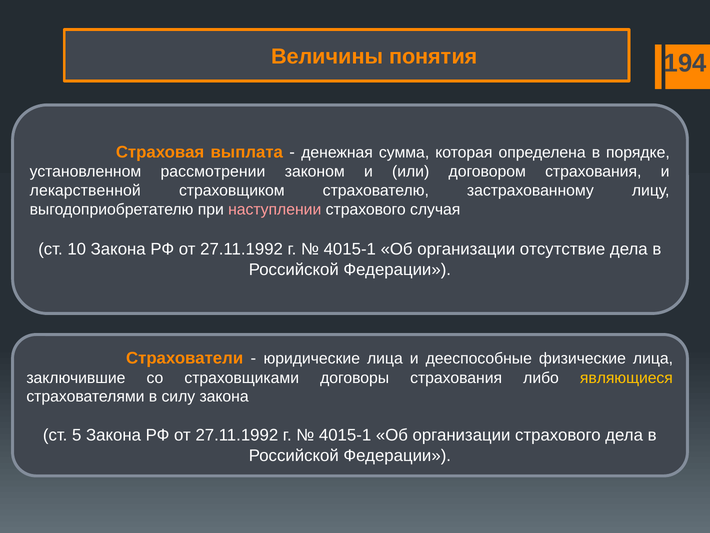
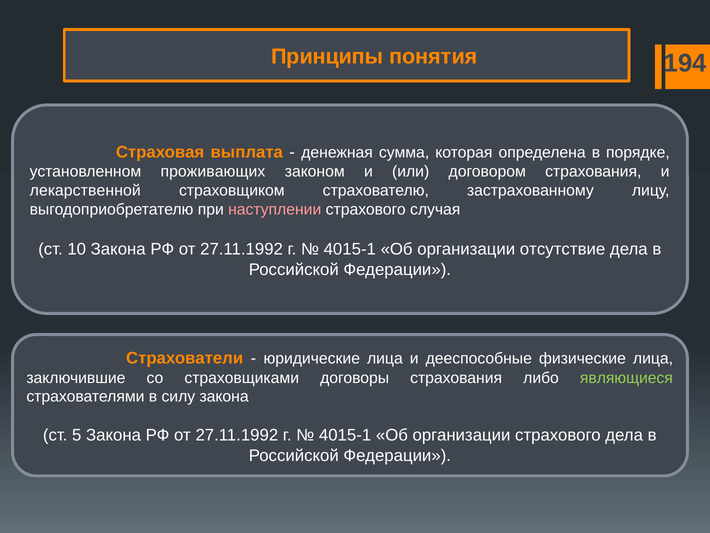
Величины: Величины -> Принципы (327, 57)
рассмотрении: рассмотрении -> проживающих (213, 172)
являющиеся colour: yellow -> light green (626, 377)
